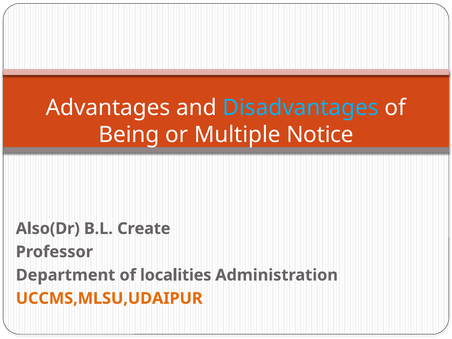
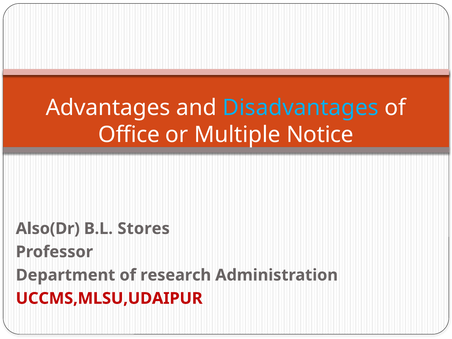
Being: Being -> Office (129, 135)
Create: Create -> Stores (144, 229)
localities: localities -> research (176, 275)
UCCMS,MLSU,UDAIPUR colour: orange -> red (109, 298)
